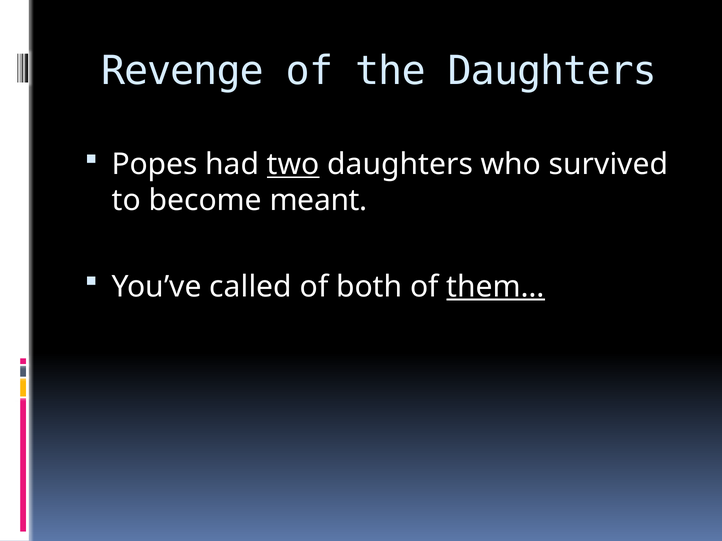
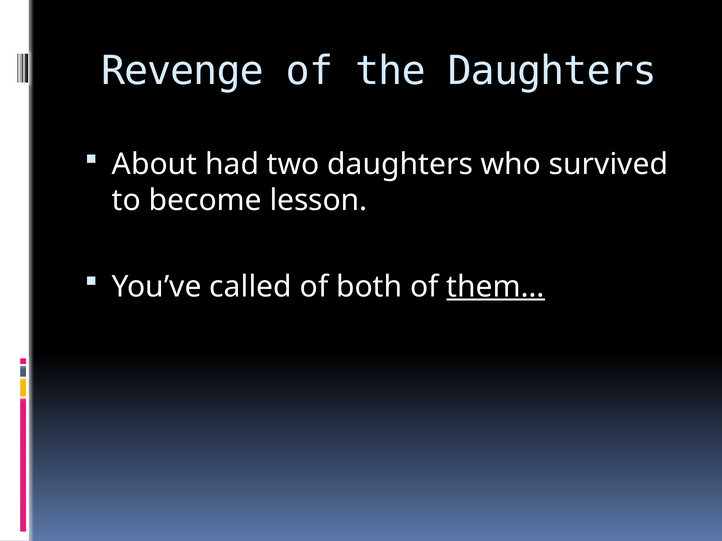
Popes: Popes -> About (155, 165)
two underline: present -> none (293, 165)
meant: meant -> lesson (318, 201)
